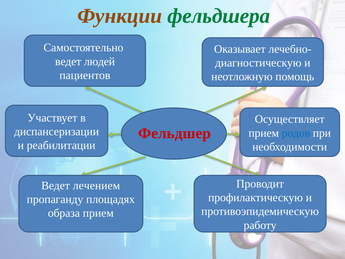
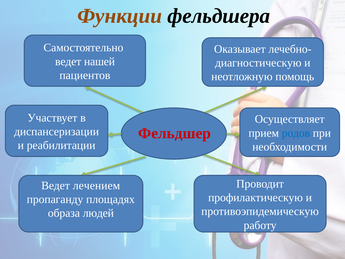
фельдшера colour: green -> black (219, 16)
людей: людей -> нашей (99, 61)
образа прием: прием -> людей (98, 213)
